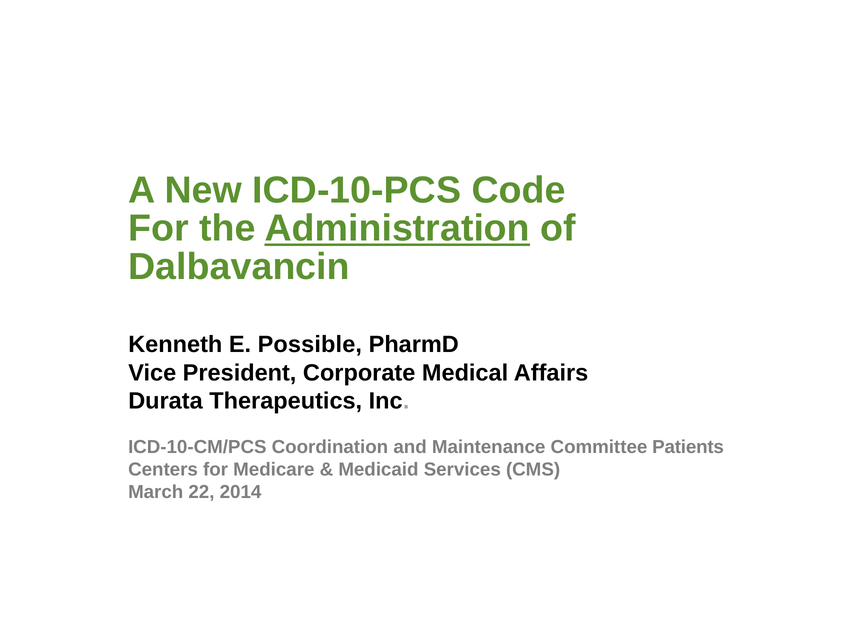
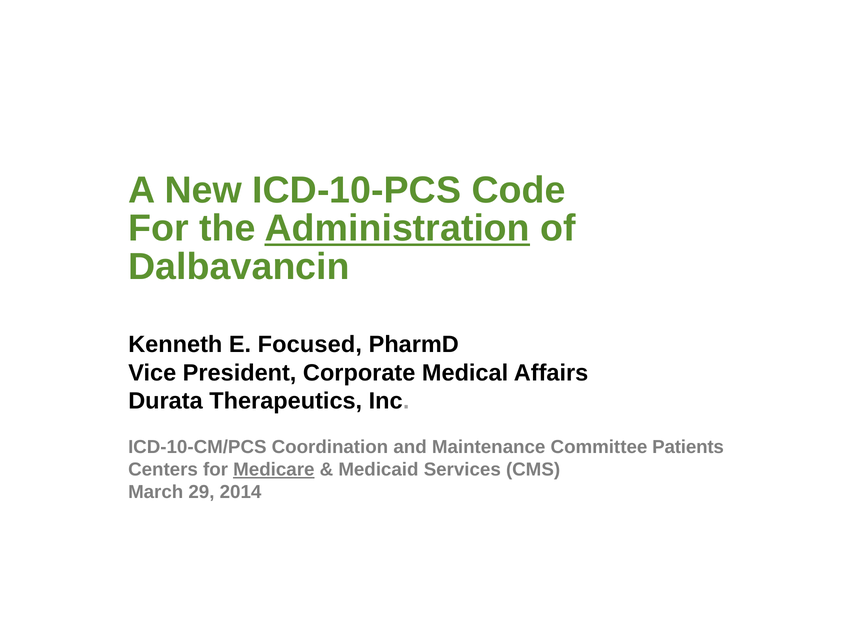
Possible: Possible -> Focused (310, 344)
Medicare underline: none -> present (274, 469)
22: 22 -> 29 (201, 492)
